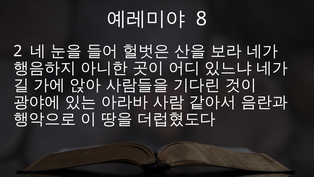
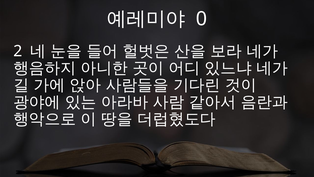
8: 8 -> 0 (202, 19)
